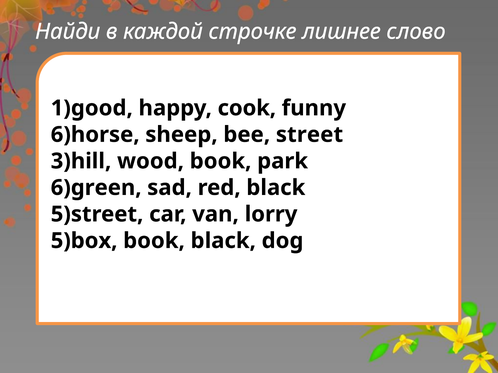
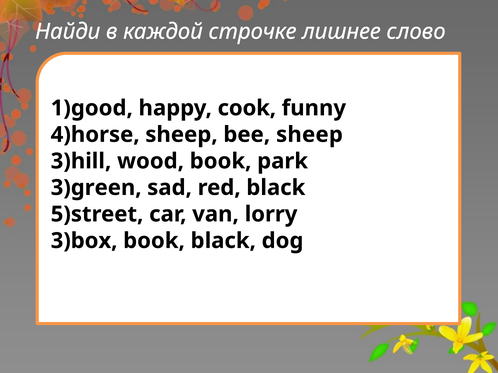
6)horse: 6)horse -> 4)horse (95, 135)
bee street: street -> sheep (309, 135)
6)green: 6)green -> 3)green (96, 188)
5)box: 5)box -> 3)box (84, 241)
